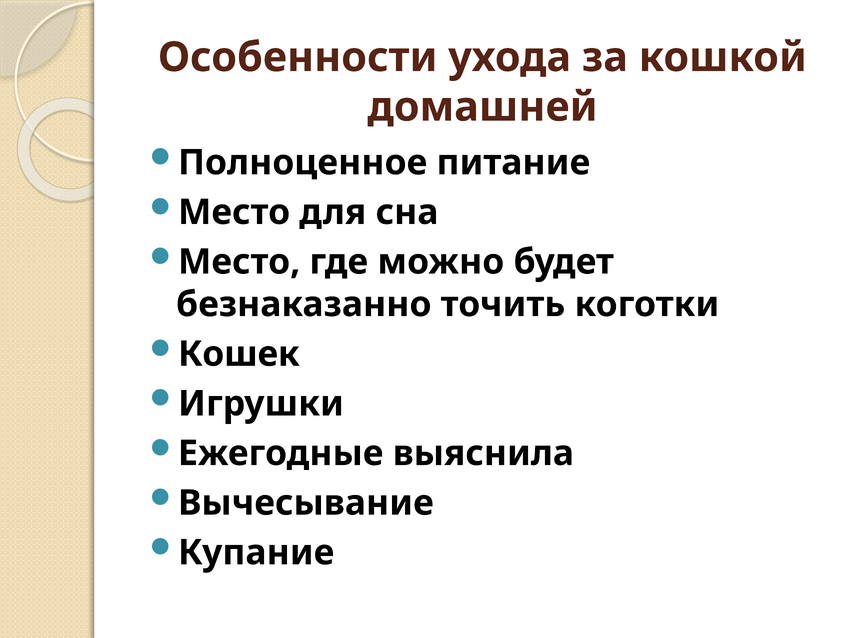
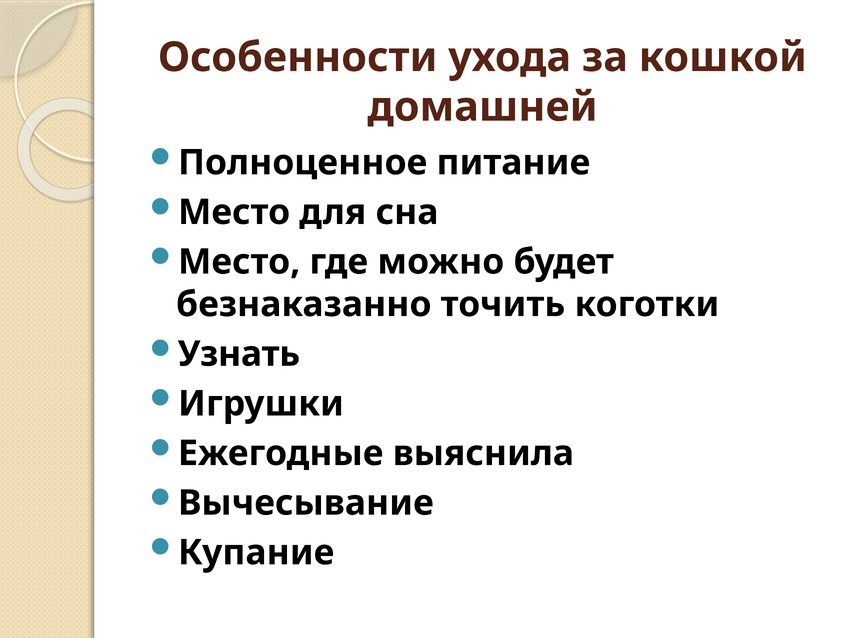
Кошек: Кошек -> Узнать (239, 354)
